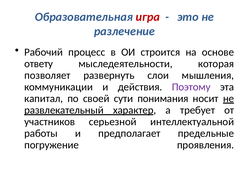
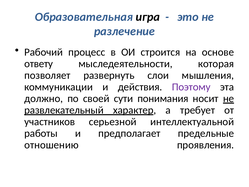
игра colour: red -> black (148, 17)
капитал: капитал -> должно (44, 98)
погружение: погружение -> отношению (51, 145)
